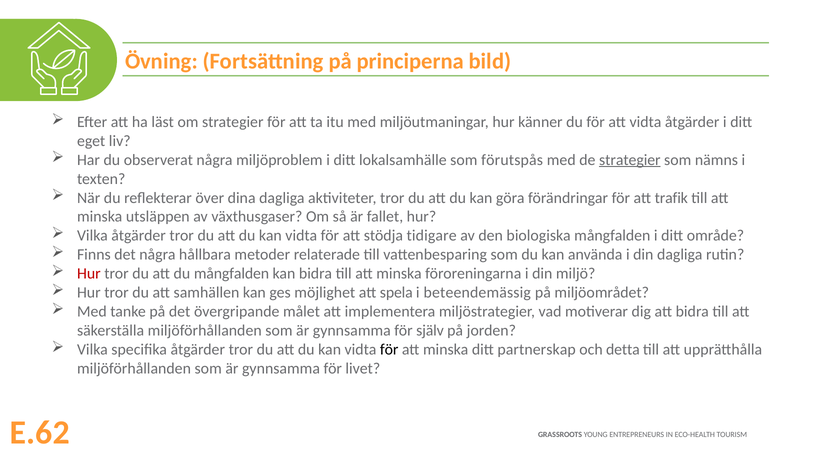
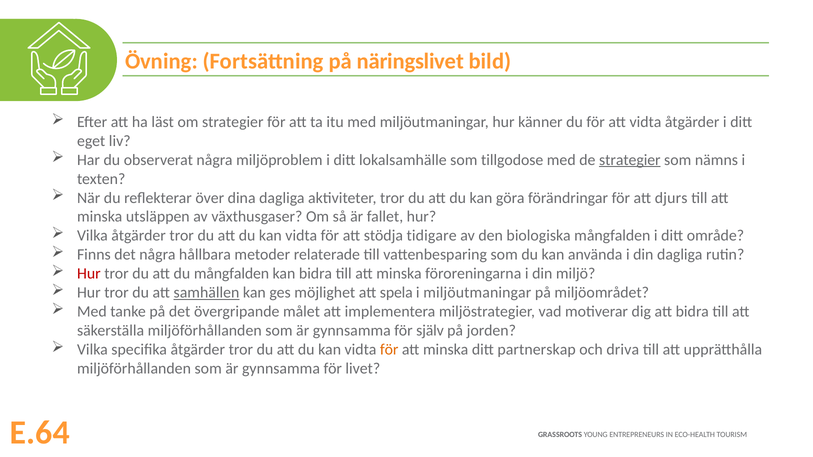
principerna: principerna -> näringslivet (410, 61)
förutspås: förutspås -> tillgodose (512, 160)
trafik: trafik -> djurs (671, 198)
samhällen underline: none -> present (206, 293)
i beteendemässig: beteendemässig -> miljöutmaningar (477, 293)
för colour: black -> orange (389, 350)
detta: detta -> driva (623, 350)
E.62: E.62 -> E.64 (40, 433)
